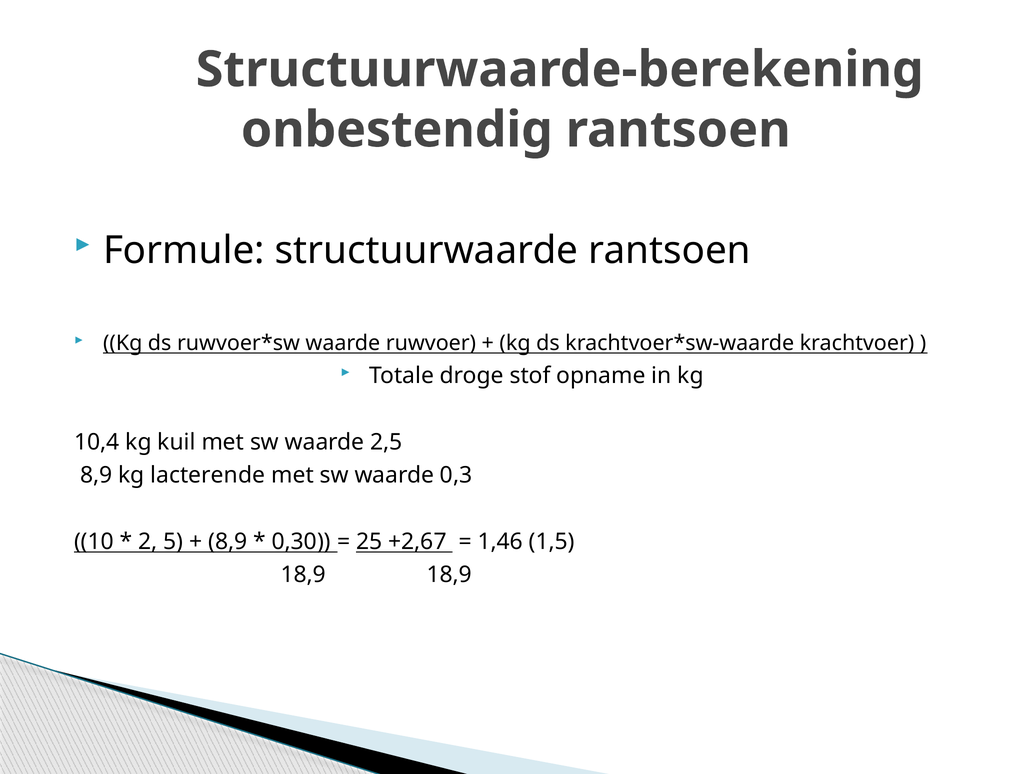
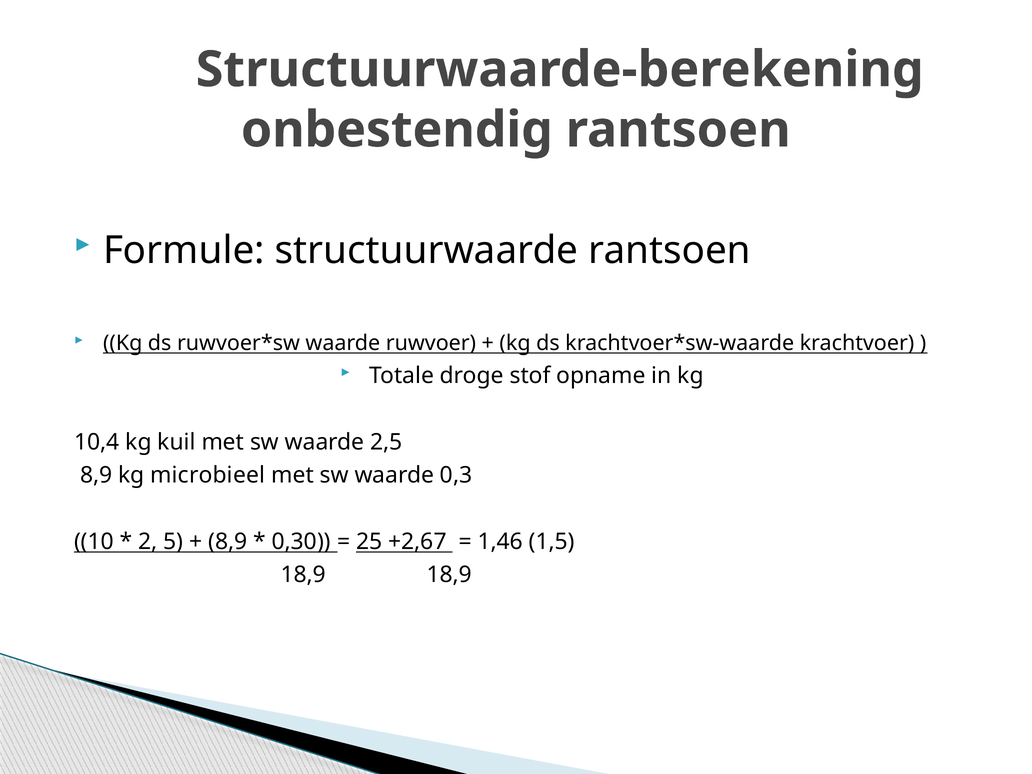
lacterende: lacterende -> microbieel (208, 475)
